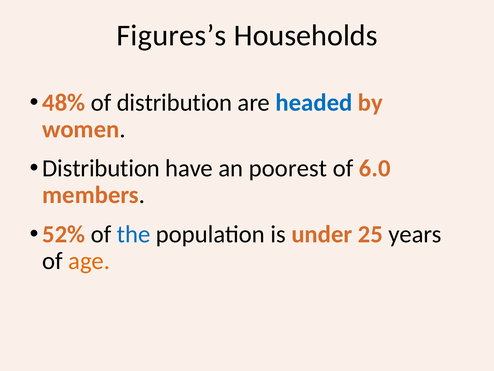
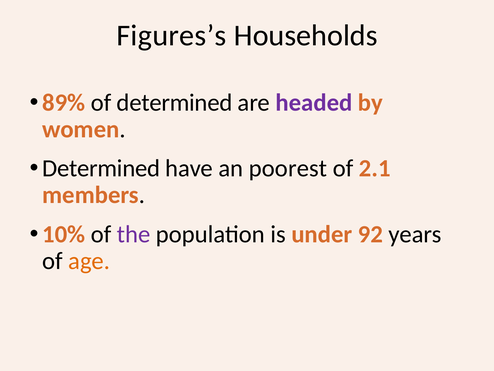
48%: 48% -> 89% (64, 102)
of distribution: distribution -> determined (175, 102)
headed colour: blue -> purple (314, 102)
Distribution: Distribution -> Determined (101, 168)
6.0: 6.0 -> 2.1 (375, 168)
52%: 52% -> 10% (64, 234)
the colour: blue -> purple (134, 234)
25: 25 -> 92 (370, 234)
